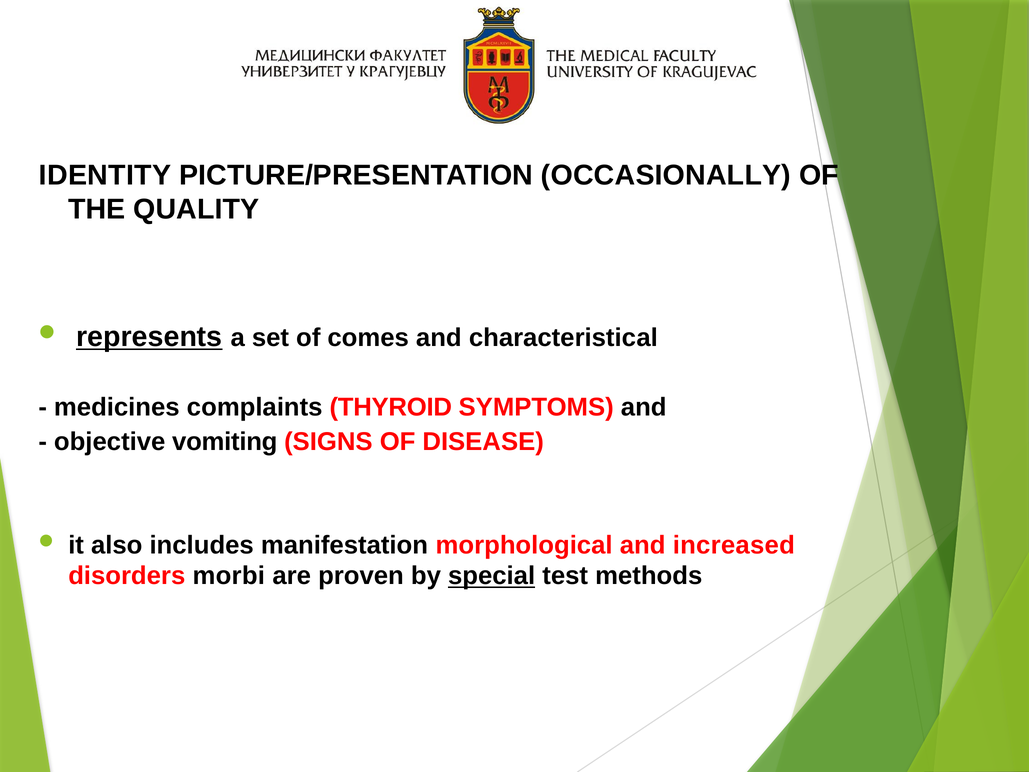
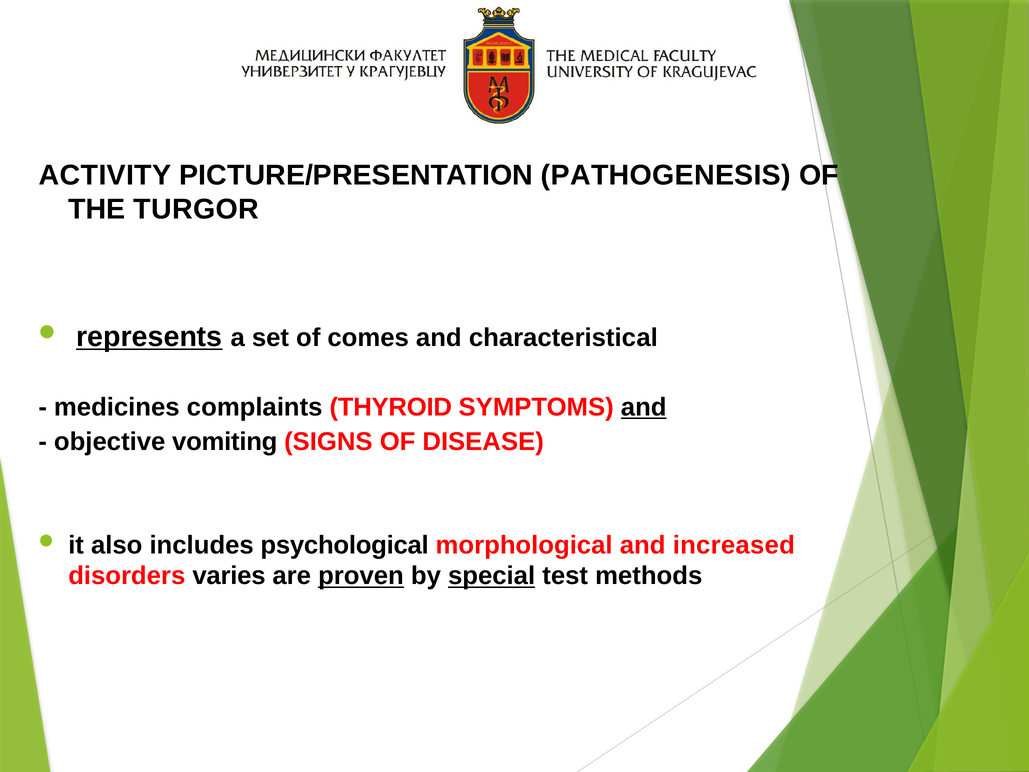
IDENTITY: IDENTITY -> ACTIVITY (105, 175)
OCCASIONALLY: OCCASIONALLY -> PATHOGENESIS (666, 175)
QUALITY: QUALITY -> TURGOR (196, 209)
and underline: none -> present (644, 407)
manifestation: manifestation -> psychological (345, 545)
morbi: morbi -> varies (229, 576)
proven underline: none -> present (361, 576)
